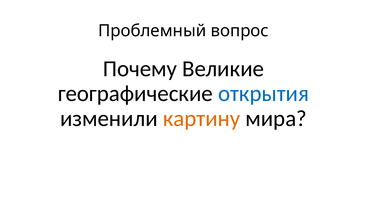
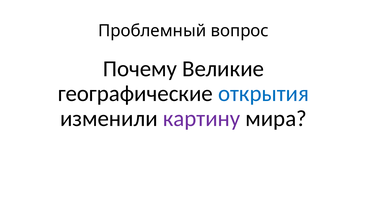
картину colour: orange -> purple (202, 118)
